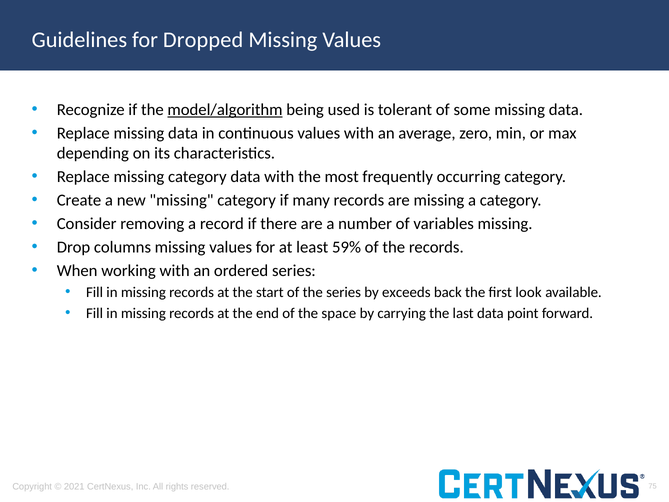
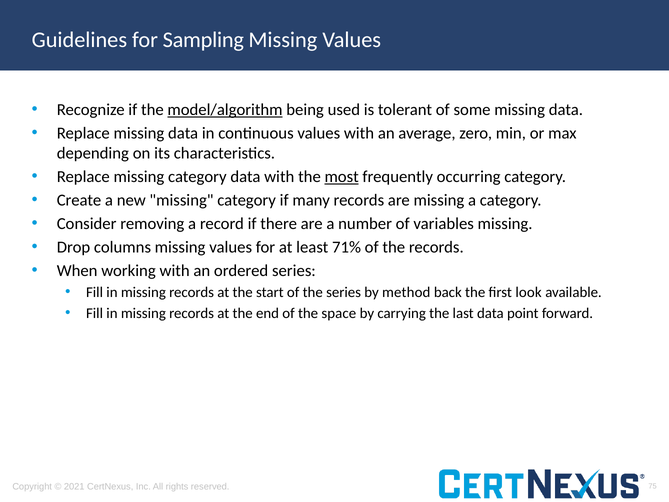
Dropped: Dropped -> Sampling (203, 40)
most underline: none -> present (342, 177)
59%: 59% -> 71% (347, 247)
exceeds: exceeds -> method (406, 292)
